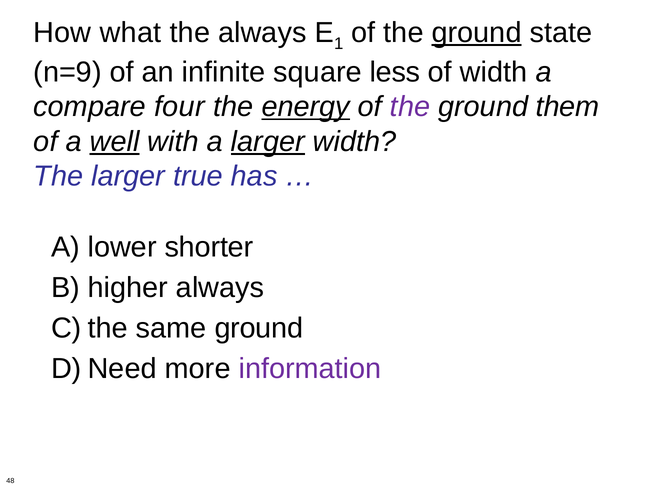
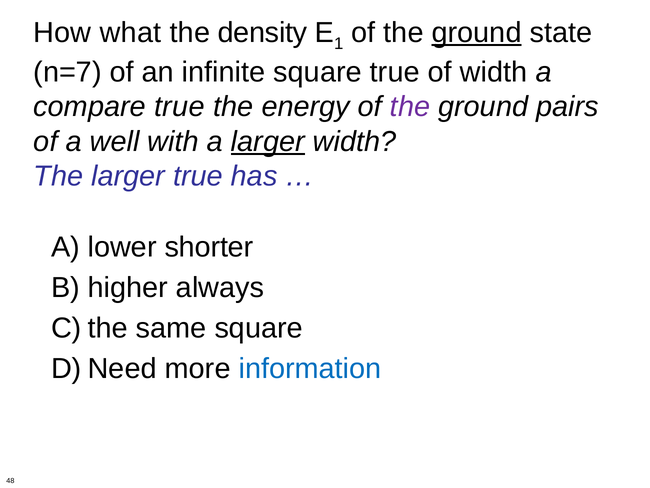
the always: always -> density (262, 33)
n=9: n=9 -> n=7 (68, 72)
square less: less -> true (395, 72)
compare four: four -> true (179, 107)
energy underline: present -> none (306, 107)
them: them -> pairs (568, 107)
well underline: present -> none (115, 141)
same ground: ground -> square (259, 328)
information colour: purple -> blue (310, 368)
